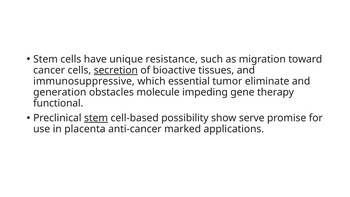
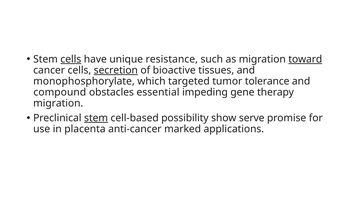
cells underline: none -> present (71, 59)
toward underline: none -> present (305, 59)
immunosuppressive: immunosuppressive -> monophosphorylate (84, 81)
essential: essential -> targeted (189, 81)
eliminate: eliminate -> tolerance (267, 81)
generation: generation -> compound (60, 92)
molecule: molecule -> essential (158, 92)
functional: functional -> migration (58, 103)
